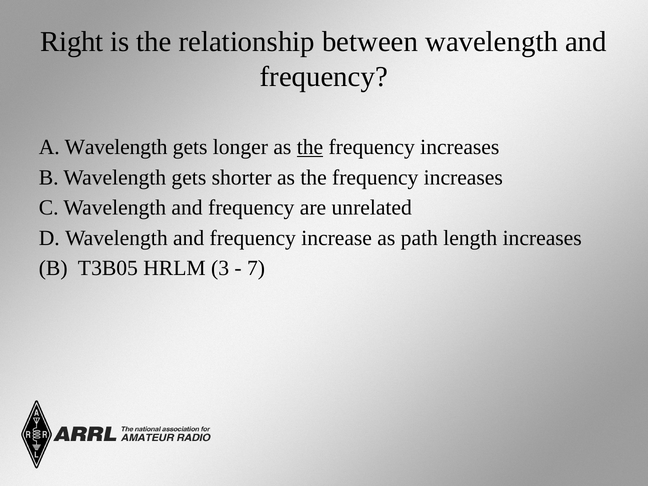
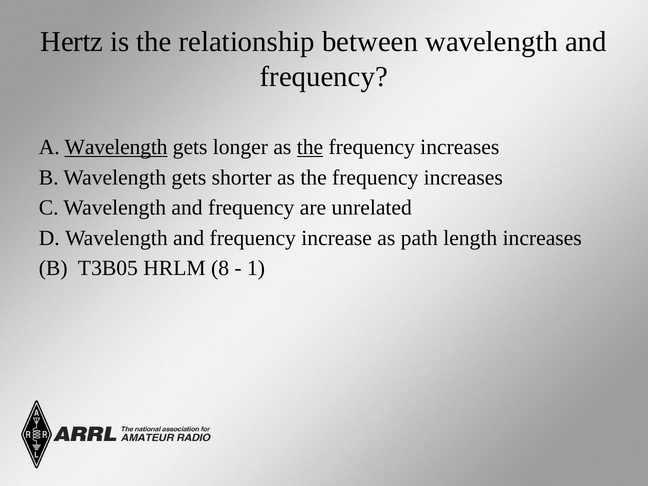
Right: Right -> Hertz (72, 42)
Wavelength underline: none -> present (116, 147)
3: 3 -> 8 (220, 268)
7: 7 -> 1 (256, 268)
